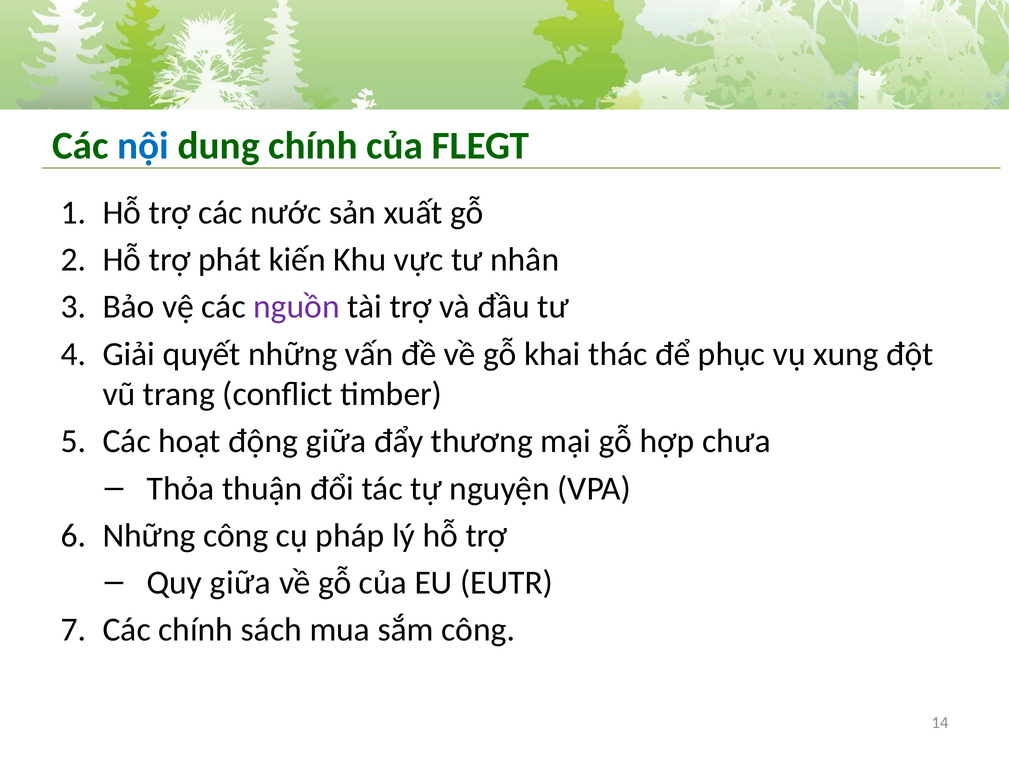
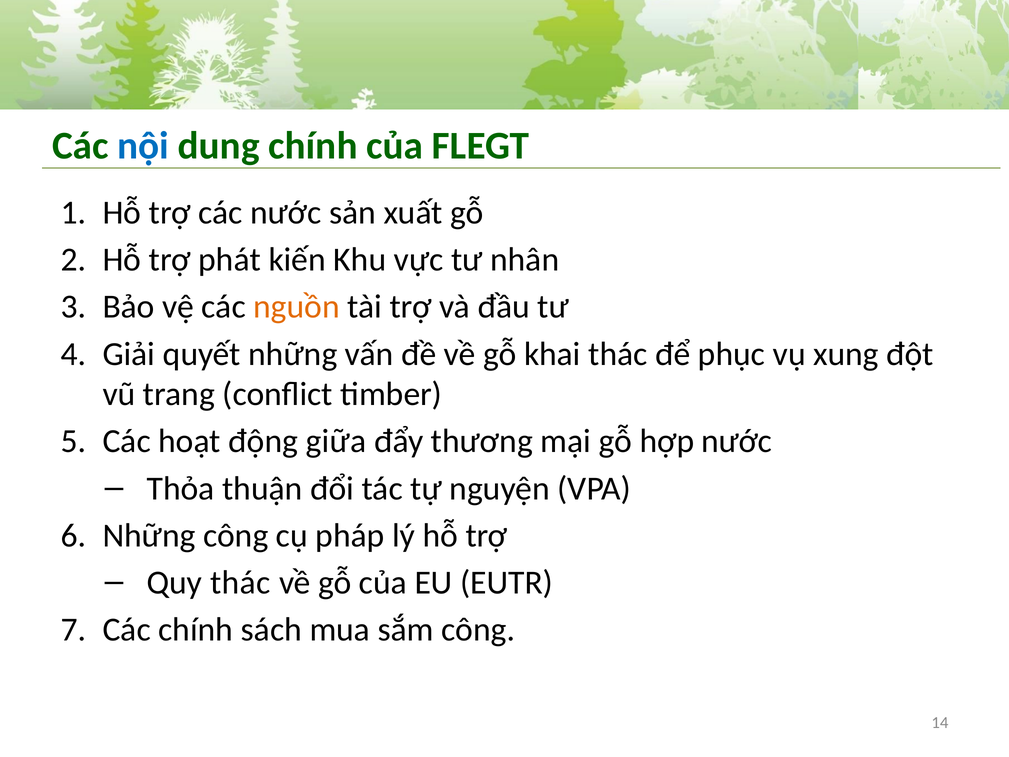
nguồn colour: purple -> orange (296, 307)
hợp chưa: chưa -> nước (737, 441)
Quy giữa: giữa -> thác (240, 582)
